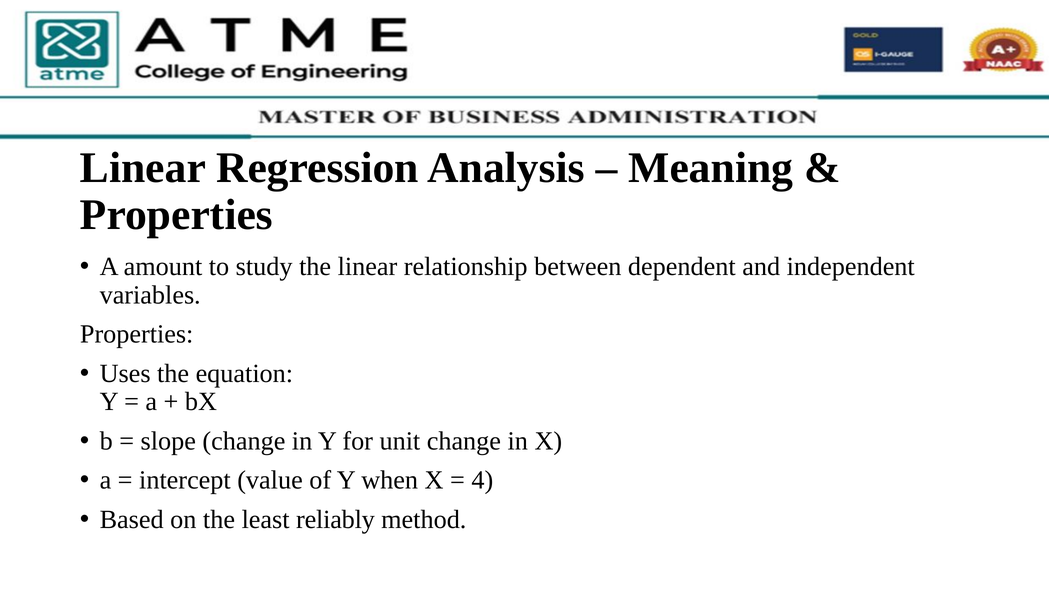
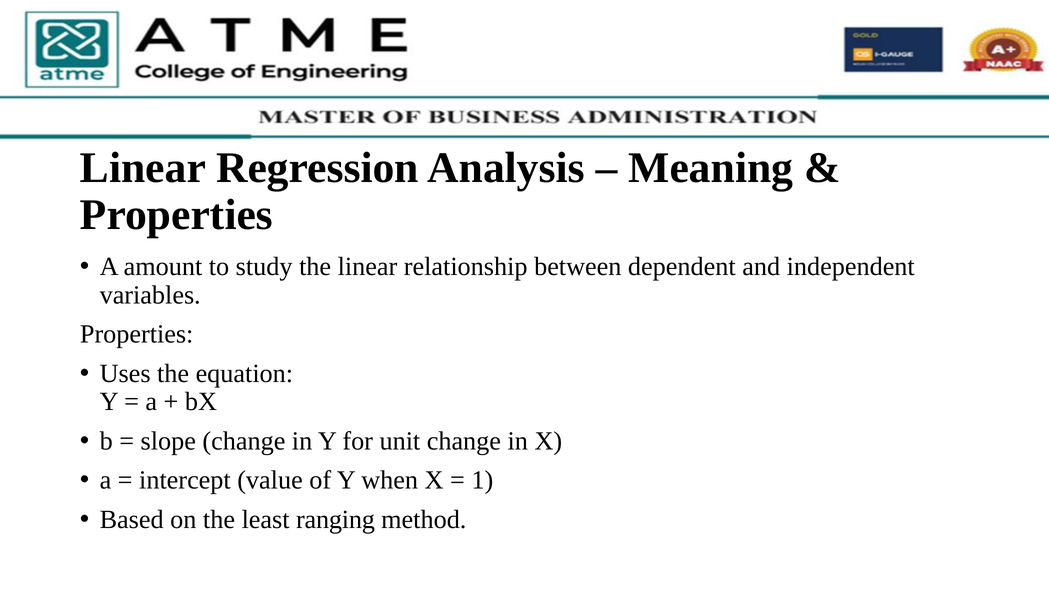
4: 4 -> 1 (482, 480)
reliably: reliably -> ranging (335, 520)
